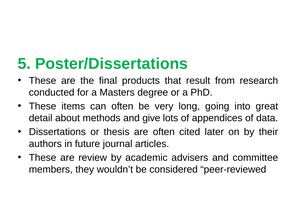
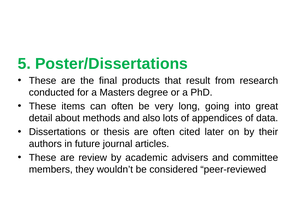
give: give -> also (151, 118)
